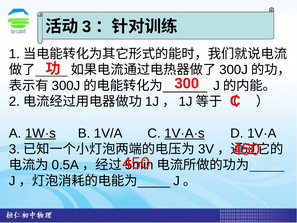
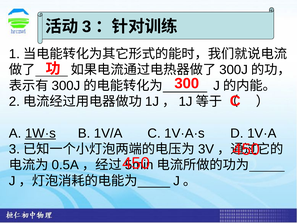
1V·A·s underline: present -> none (185, 133)
